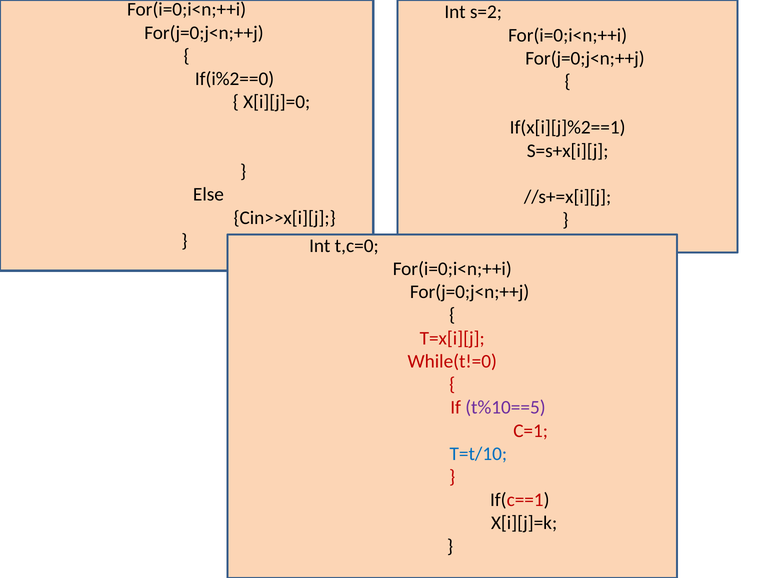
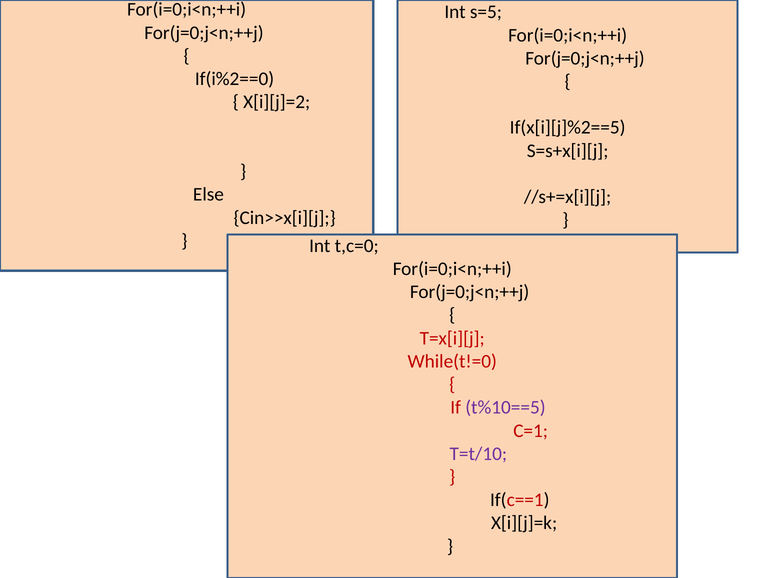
s=2: s=2 -> s=5 (486, 12)
X[i][j]=0: X[i][j]=0 -> X[i][j]=2 (277, 102)
If(x[i][j]%2==1: If(x[i][j]%2==1 -> If(x[i][j]%2==5 (568, 128)
T=t/10 colour: blue -> purple (478, 454)
